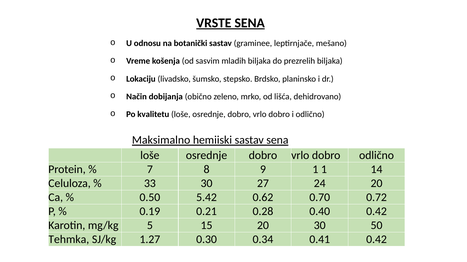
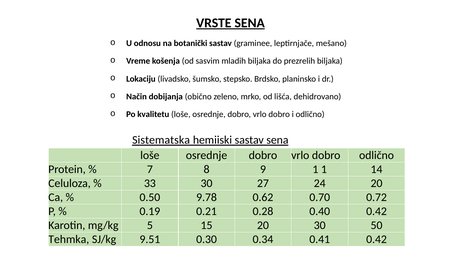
Maksimalno: Maksimalno -> Sistematska (161, 141)
5.42: 5.42 -> 9.78 (207, 198)
1.27: 1.27 -> 9.51 (150, 240)
